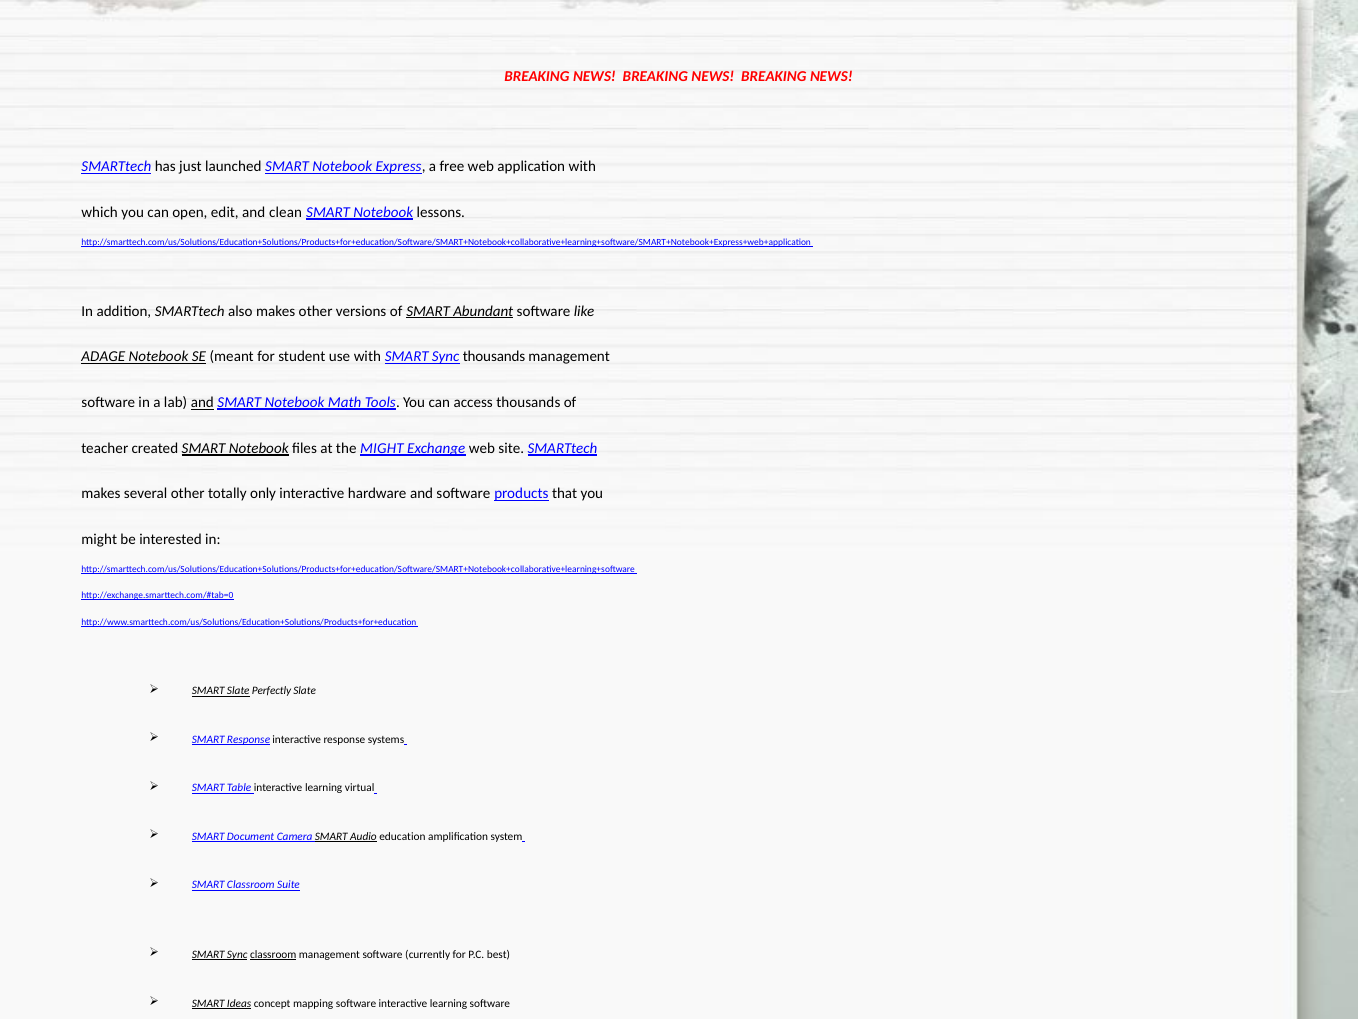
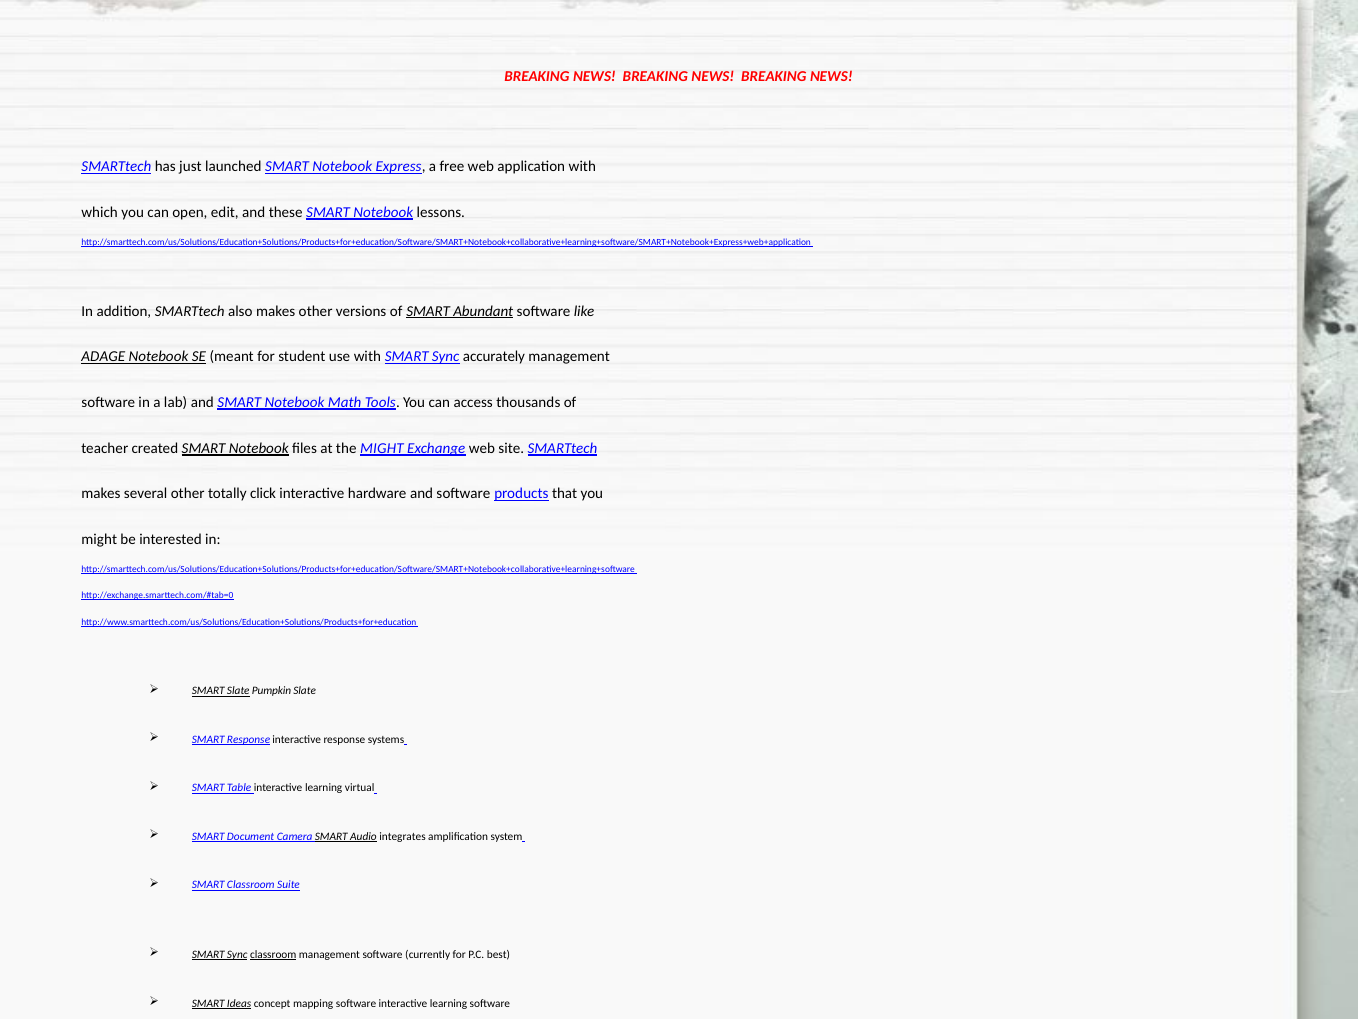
clean: clean -> these (286, 212)
Sync thousands: thousands -> accurately (494, 357)
and underline: present -> none (202, 402)
only: only -> click (263, 494)
Perfectly: Perfectly -> Pumpkin (272, 691)
education: education -> integrates (402, 836)
